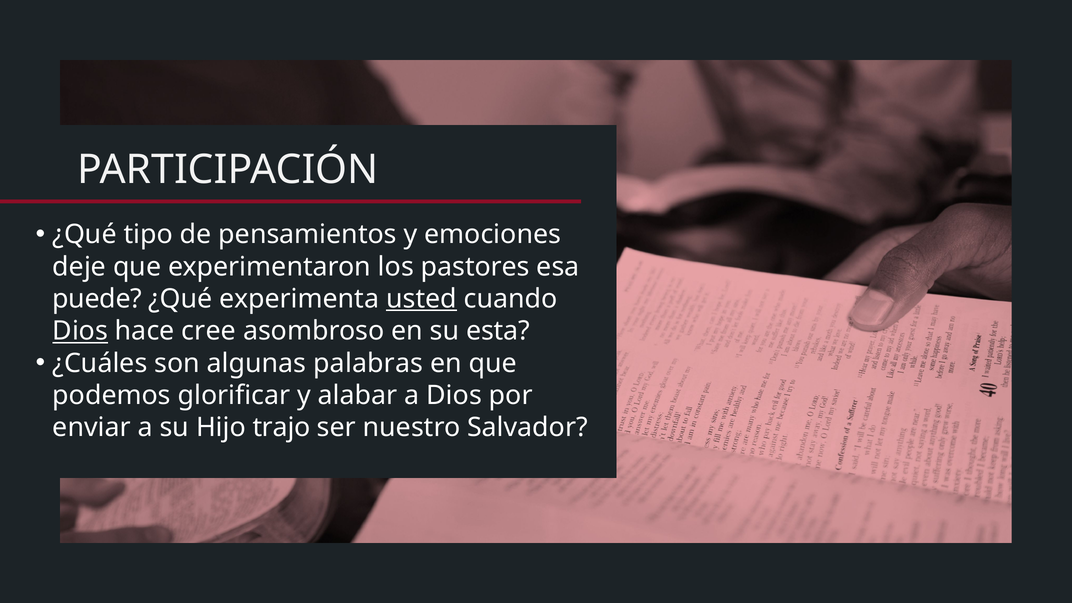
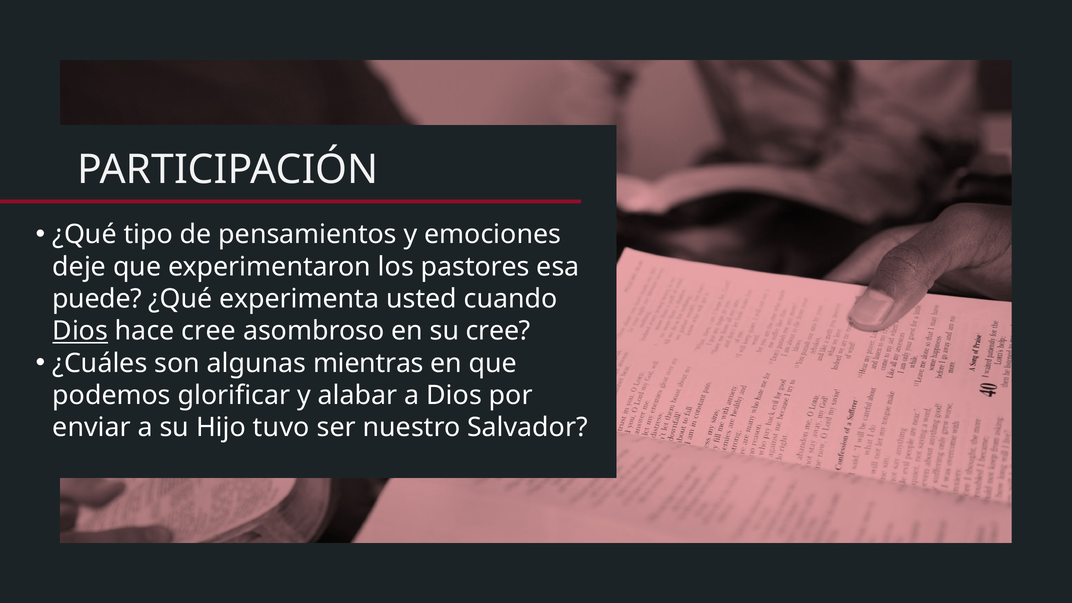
usted underline: present -> none (422, 299)
su esta: esta -> cree (498, 331)
palabras: palabras -> mientras (368, 363)
trajo: trajo -> tuvo (281, 428)
